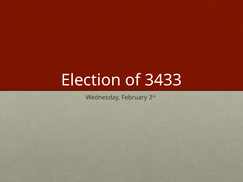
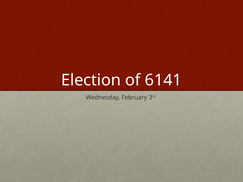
3433: 3433 -> 6141 (163, 80)
